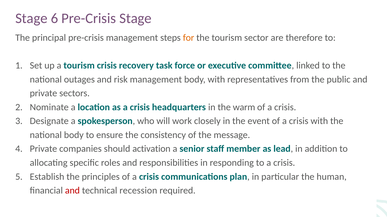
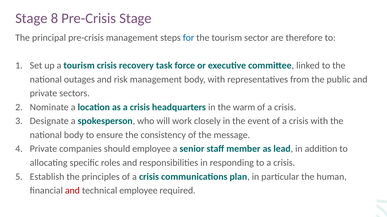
6: 6 -> 8 (54, 18)
for colour: orange -> blue (189, 38)
should activation: activation -> employee (151, 149)
technical recession: recession -> employee (138, 191)
